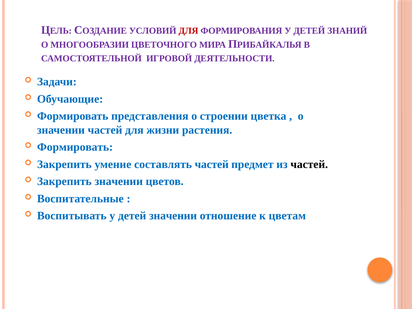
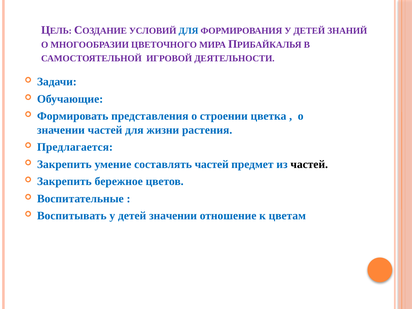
ДЛЯ colour: red -> blue (188, 31)
Формировать: Формировать -> Предлагается (75, 147)
Закрепить значении: значении -> бережное (119, 181)
